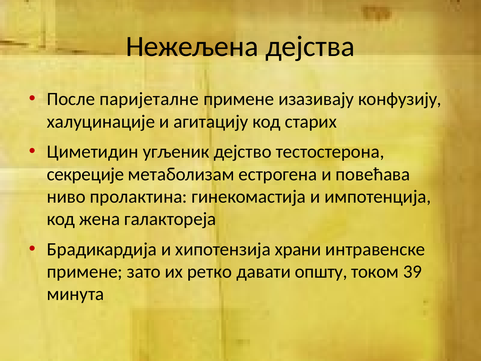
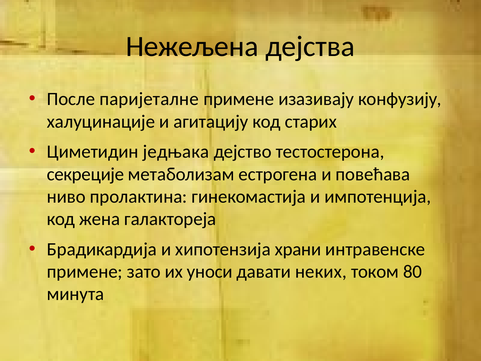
угљеник: угљеник -> једњака (176, 152)
ретко: ретко -> уноси (210, 271)
општу: општу -> неких (321, 271)
39: 39 -> 80 (413, 271)
